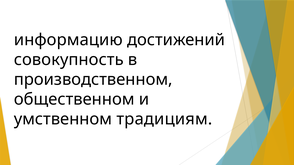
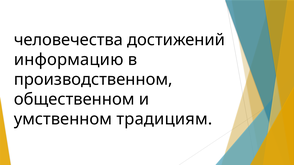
информацию: информацию -> человечества (68, 40)
совокупность: совокупность -> информацию (69, 60)
